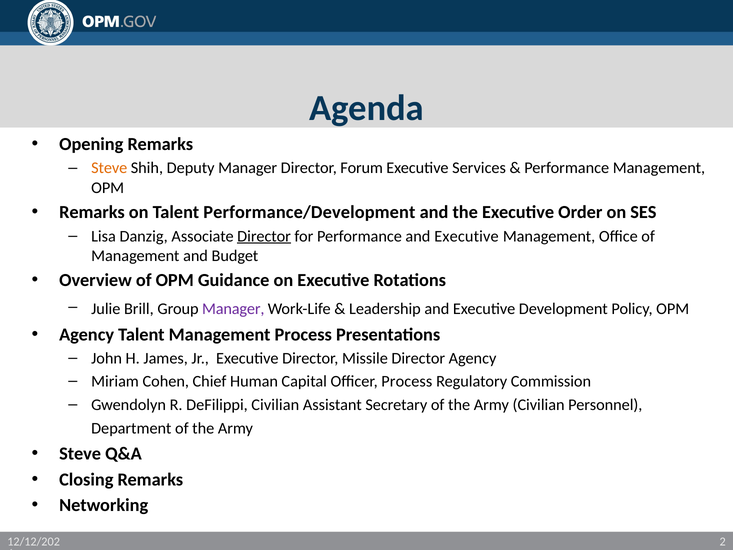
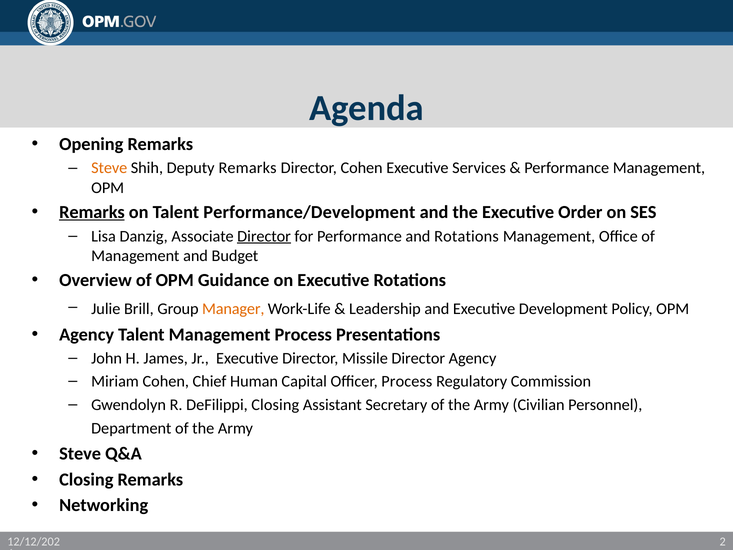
Deputy Manager: Manager -> Remarks (248, 168)
Director Forum: Forum -> Cohen (362, 168)
Remarks underline: none -> present (92, 212)
Performance and Executive: Executive -> Rotations (467, 236)
Manager colour: purple -> orange (233, 309)
DeFilippi Civilian: Civilian -> Closing (275, 405)
